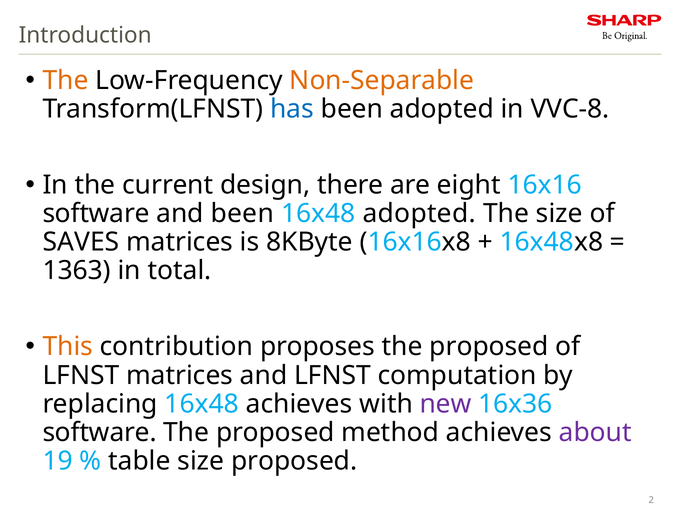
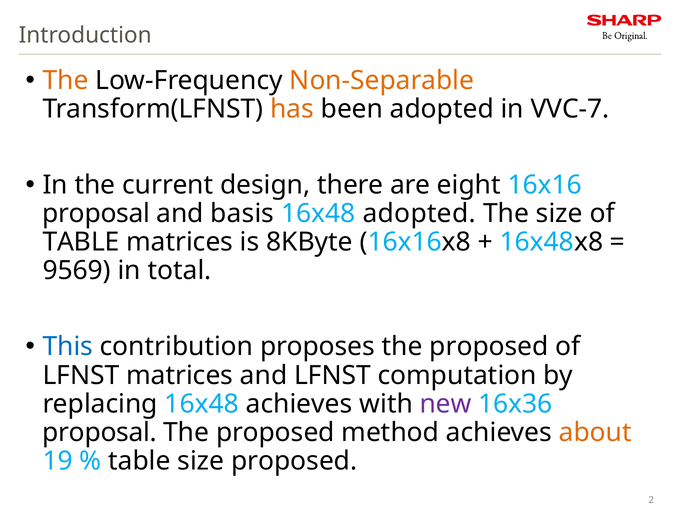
has colour: blue -> orange (292, 109)
VVC-8: VVC-8 -> VVC-7 (570, 109)
software: software -> proposal (96, 214)
and been: been -> basis (242, 214)
SAVES: SAVES -> TABLE (81, 242)
1363: 1363 -> 9569 (77, 271)
This colour: orange -> blue (68, 347)
software: software -> proposal (100, 432)
about colour: purple -> orange (595, 432)
